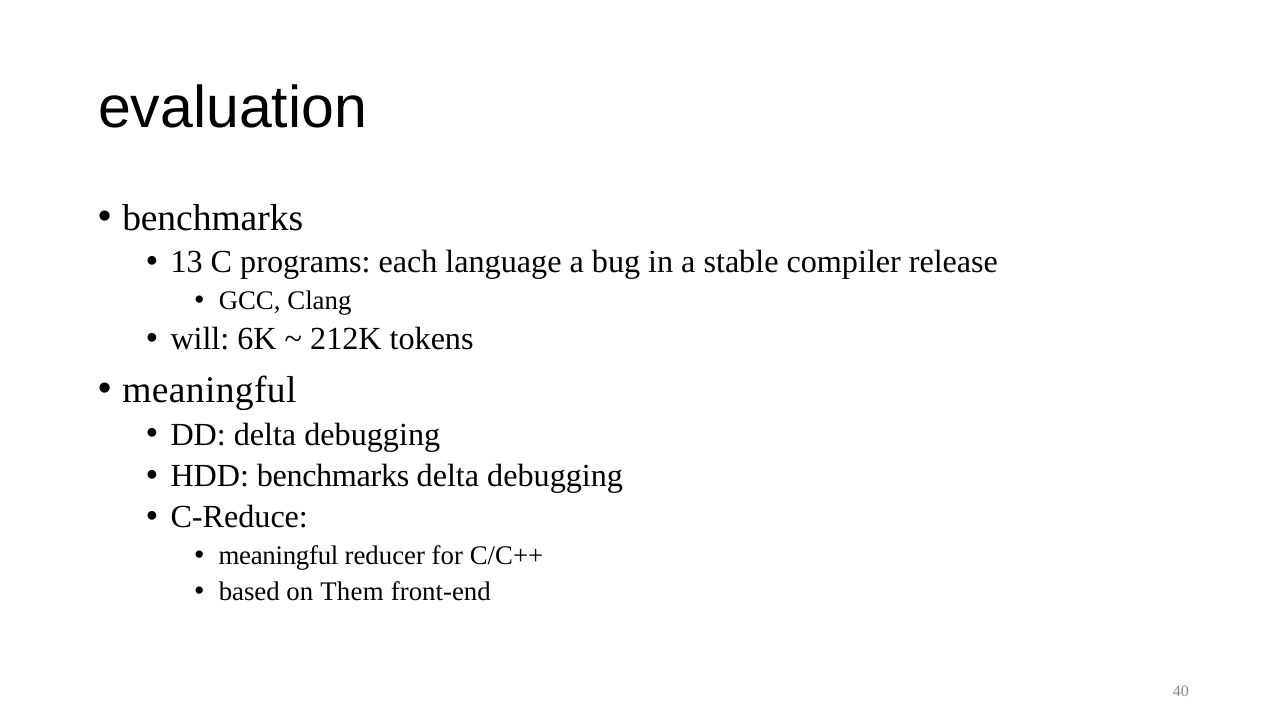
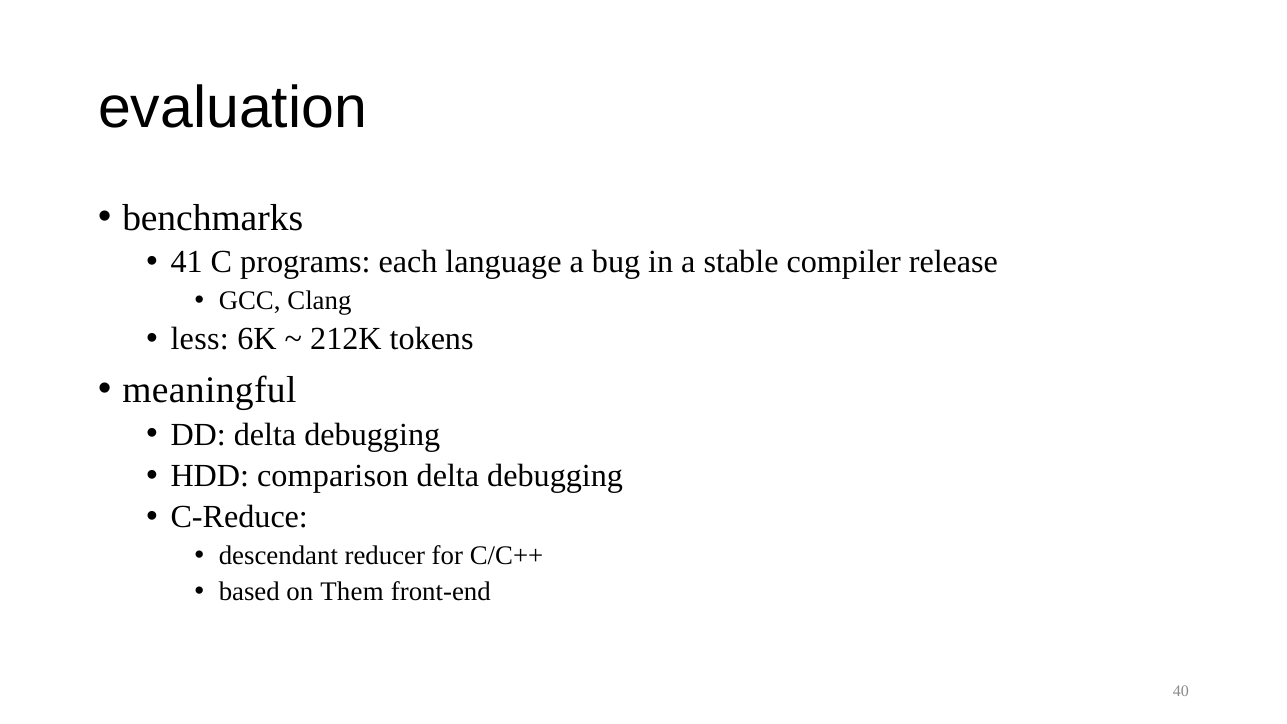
13: 13 -> 41 (187, 262)
will: will -> less (200, 339)
HDD benchmarks: benchmarks -> comparison (333, 476)
meaningful: meaningful -> descendant (278, 556)
